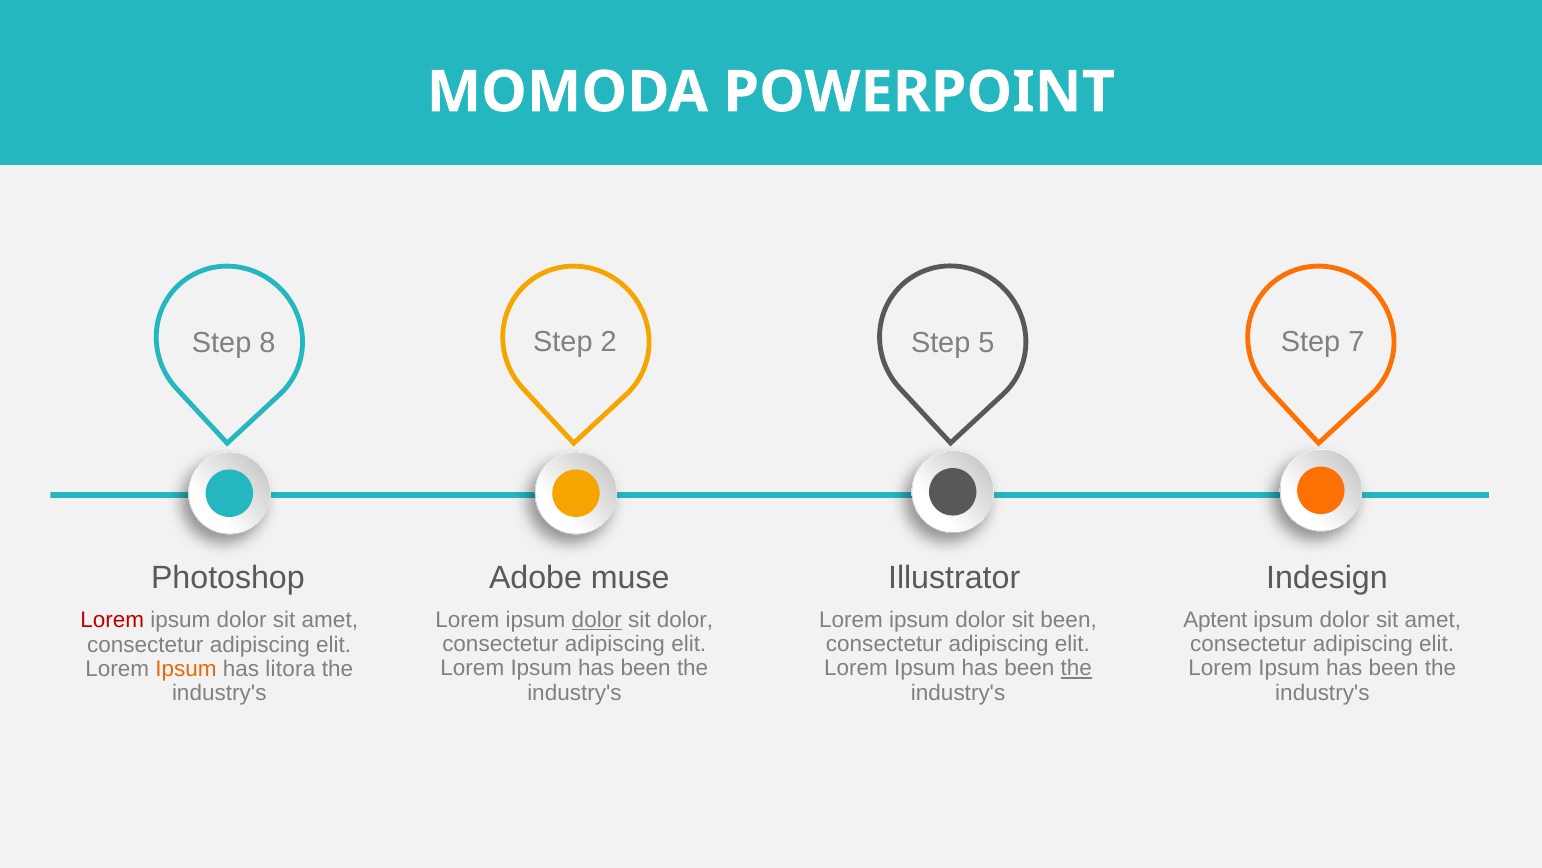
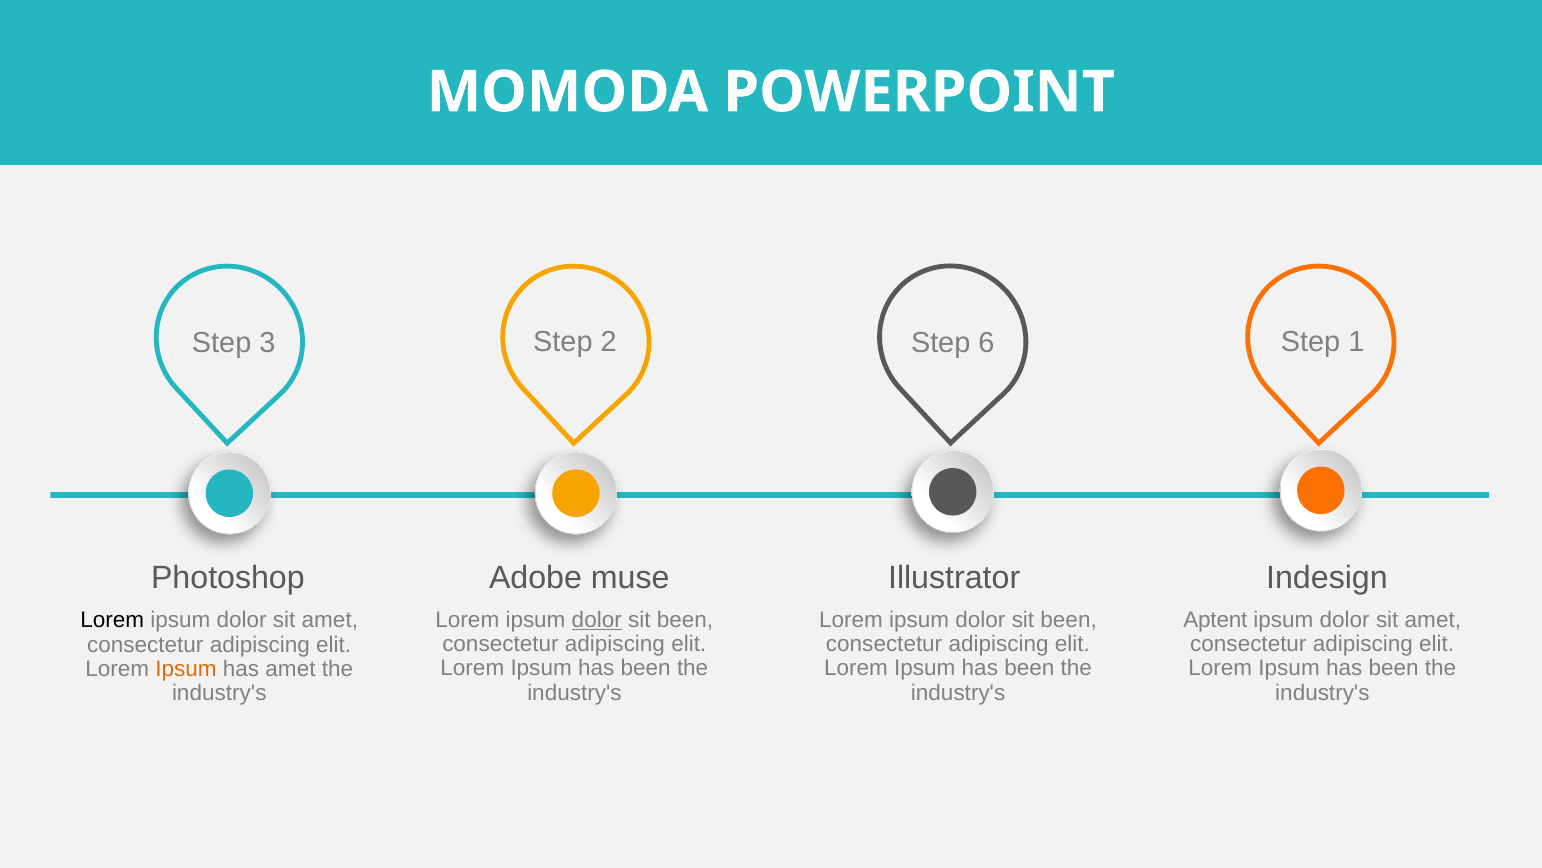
8: 8 -> 3 (267, 343)
5: 5 -> 6 (986, 343)
7: 7 -> 1 (1356, 342)
dolor: dolor -> been (685, 619)
Lorem colour: red -> black (112, 620)
the underline: present -> none (1076, 668)
has litora: litora -> amet (290, 668)
